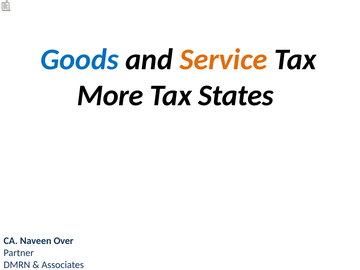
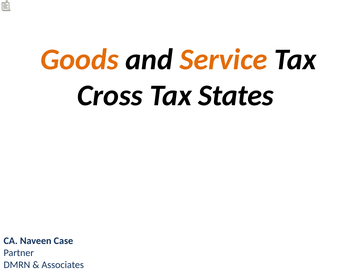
Goods colour: blue -> orange (79, 59)
More: More -> Cross (110, 95)
Over: Over -> Case (63, 241)
